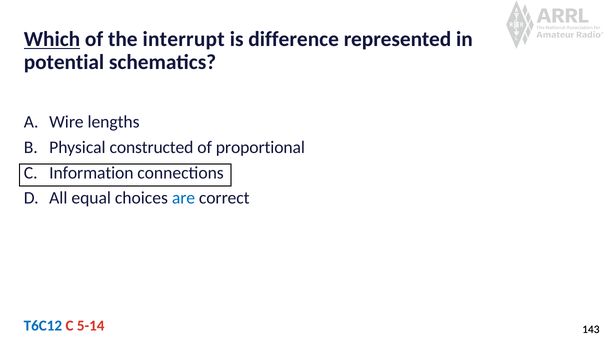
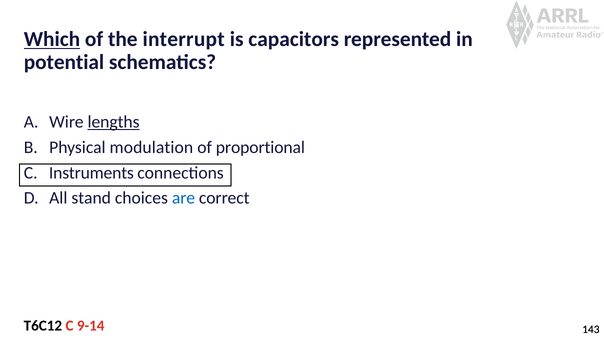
difference: difference -> capacitors (294, 39)
lengths underline: none -> present (114, 122)
constructed: constructed -> modulation (151, 147)
Information: Information -> Instruments (91, 173)
equal: equal -> stand (91, 198)
T6C12 colour: blue -> black (43, 325)
5-14: 5-14 -> 9-14 (91, 325)
